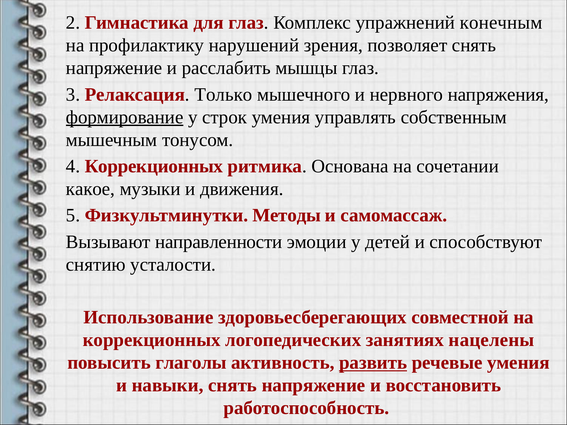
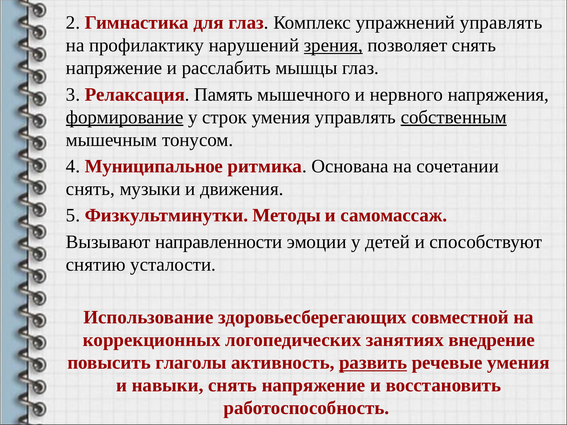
упражнений конечным: конечным -> управлять (501, 23)
зрения underline: none -> present (333, 45)
Только: Только -> Память (224, 95)
собственным underline: none -> present (454, 117)
4 Коррекционных: Коррекционных -> Муниципальное (154, 166)
какое: какое -> снять (90, 189)
нацелены: нацелены -> внедрение (492, 340)
